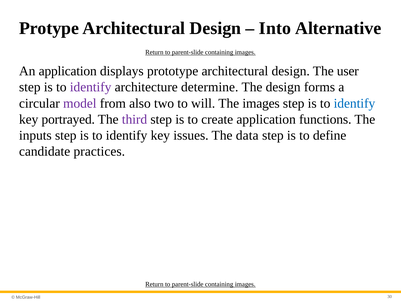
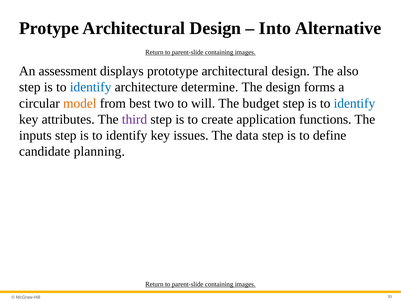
An application: application -> assessment (68, 71)
user: user -> also (348, 71)
identify colour: purple -> blue (91, 87)
model colour: purple -> orange (80, 103)
also: also -> best (140, 103)
The images: images -> budget (261, 103)
portrayed: portrayed -> attributes (68, 119)
practices: practices -> planning (99, 151)
